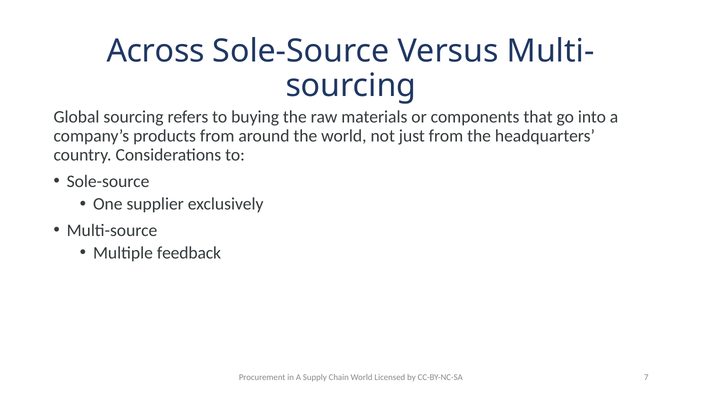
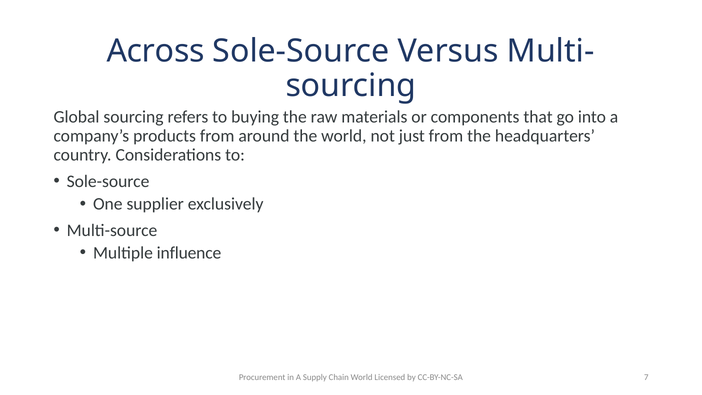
feedback: feedback -> influence (189, 253)
